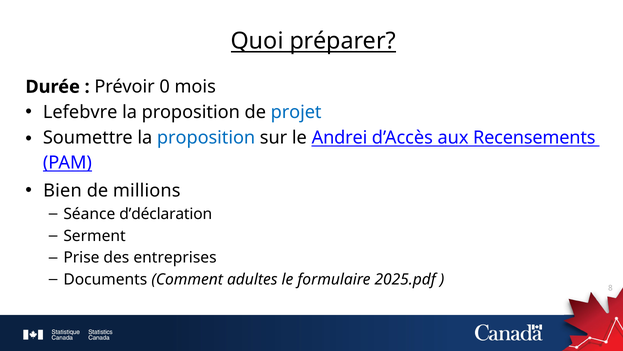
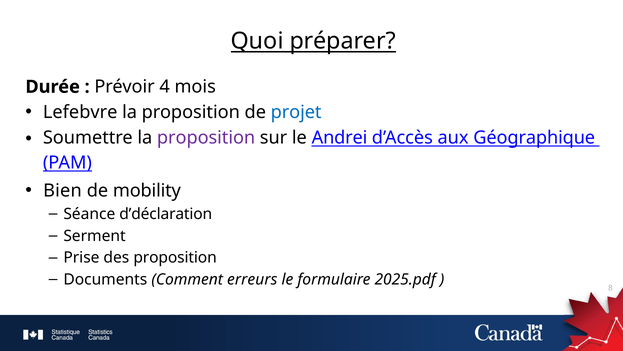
0: 0 -> 4 (165, 87)
proposition colour: blue -> purple (206, 138)
Recensements: Recensements -> Géographique (534, 138)
millions: millions -> mobility (147, 191)
des entreprises: entreprises -> proposition (175, 257)
adultes: adultes -> erreurs (252, 279)
